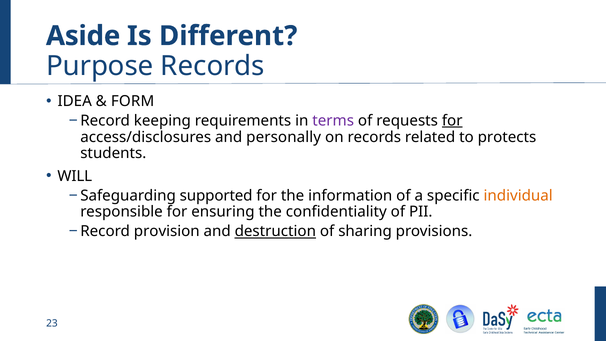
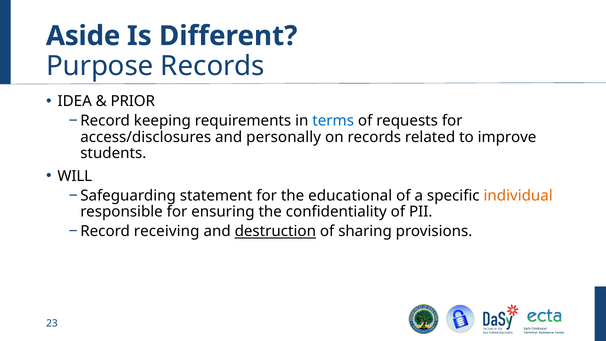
FORM: FORM -> PRIOR (133, 101)
terms colour: purple -> blue (333, 121)
for underline: present -> none (452, 121)
protects: protects -> improve (507, 137)
supported: supported -> statement (216, 195)
information: information -> educational (350, 195)
provision: provision -> receiving (167, 231)
